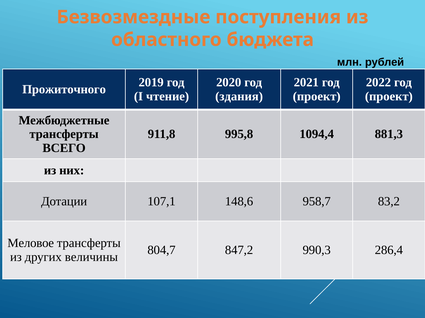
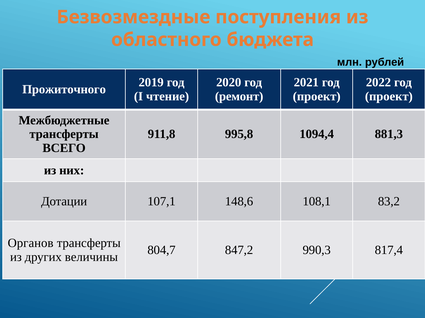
здания: здания -> ремонт (239, 97)
958,7: 958,7 -> 108,1 (317, 202)
Меловое: Меловое -> Органов (31, 244)
286,4: 286,4 -> 817,4 (389, 251)
